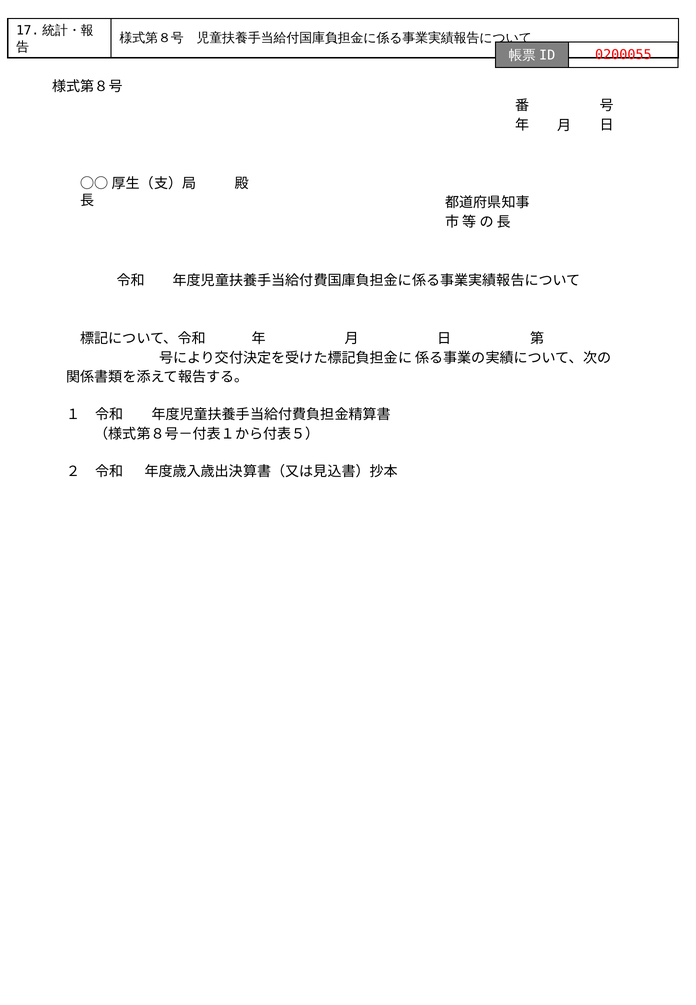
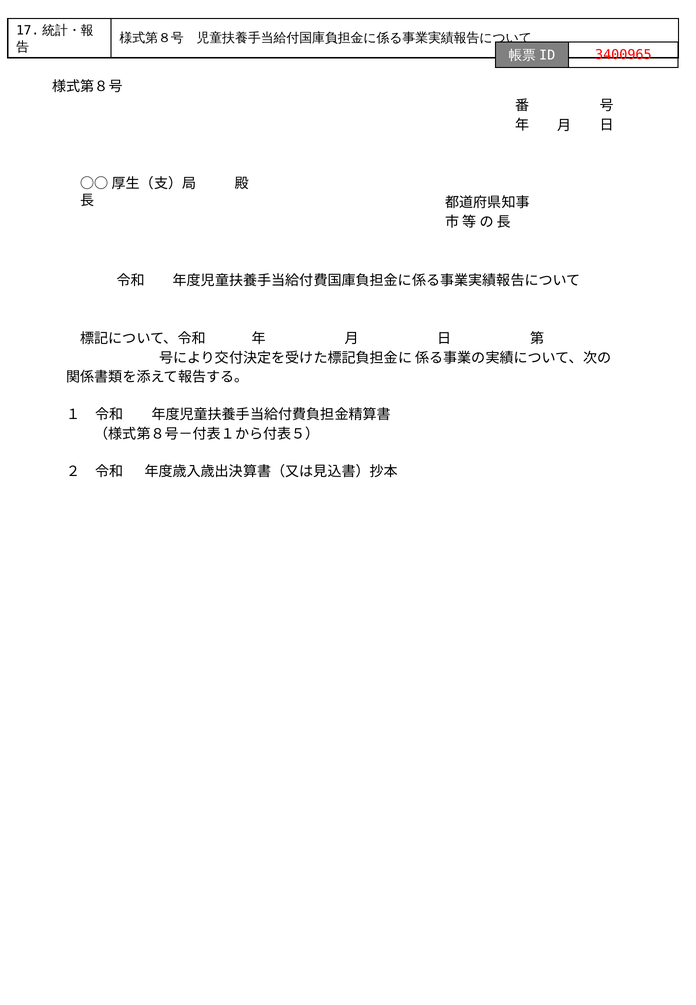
0200055: 0200055 -> 3400965 (623, 55)
